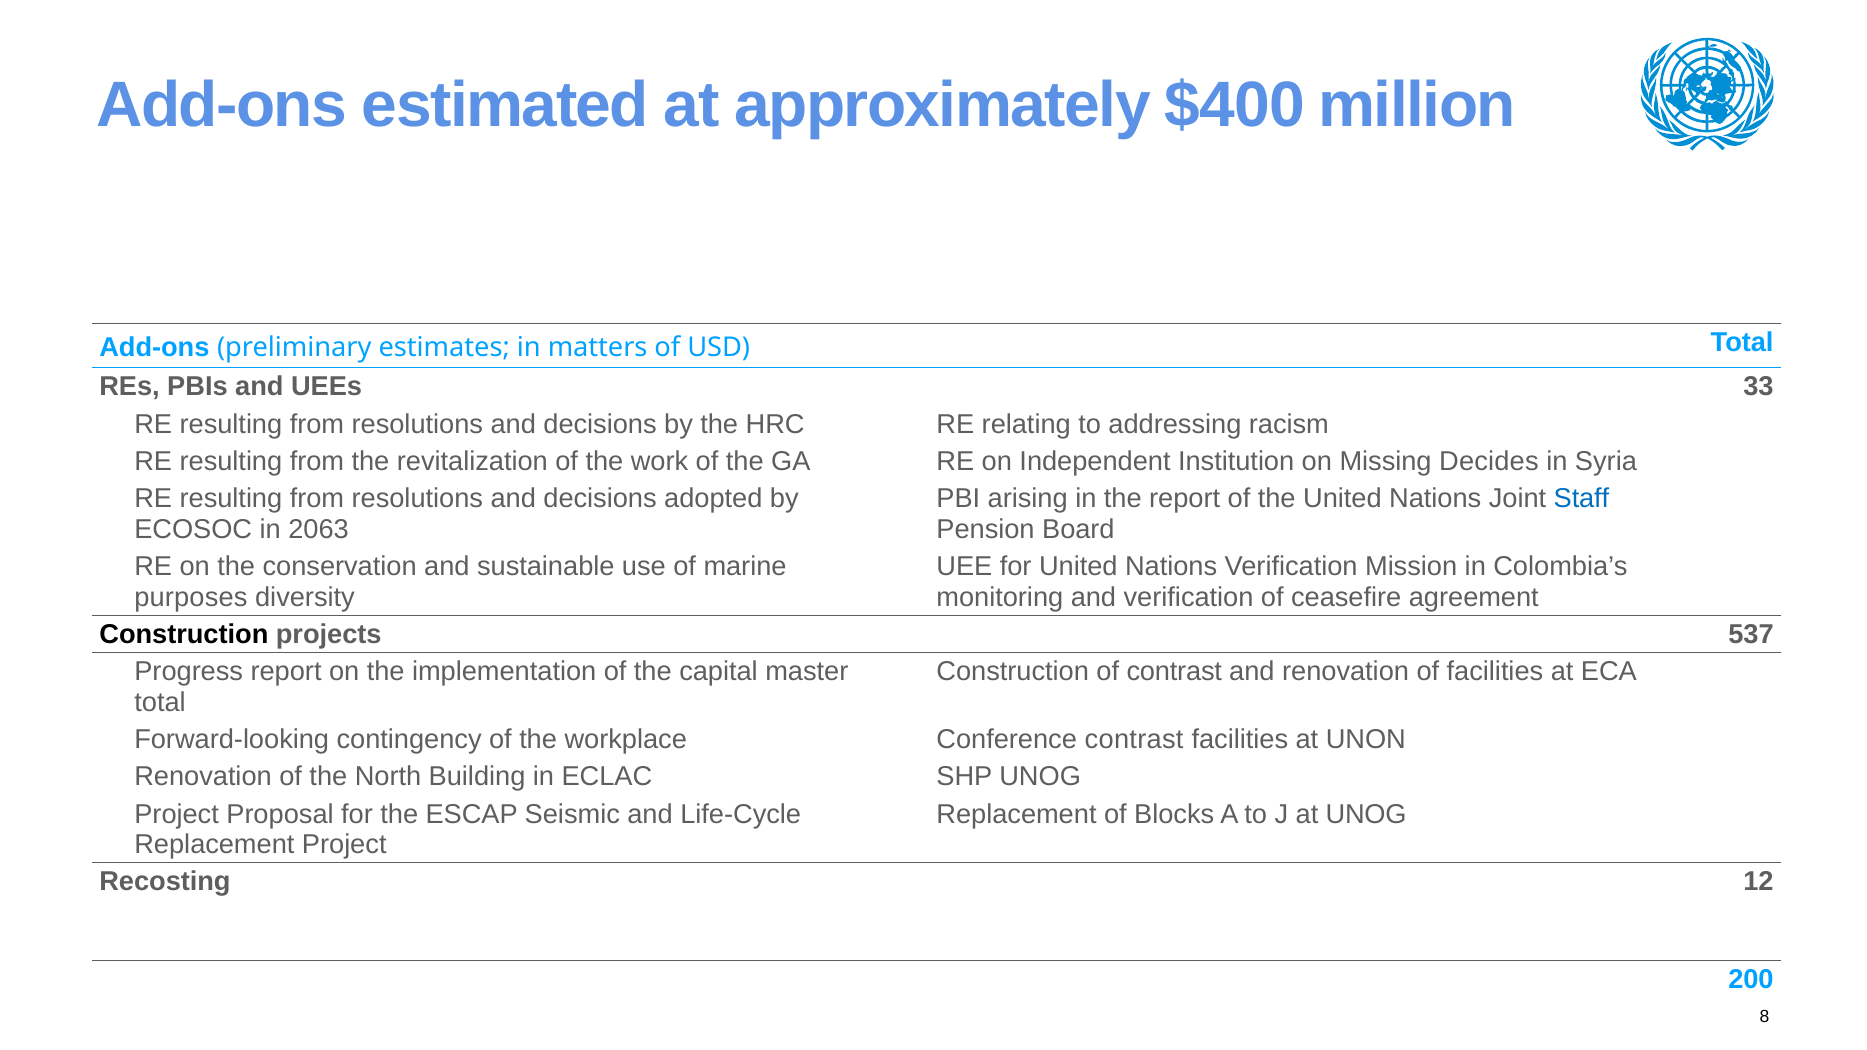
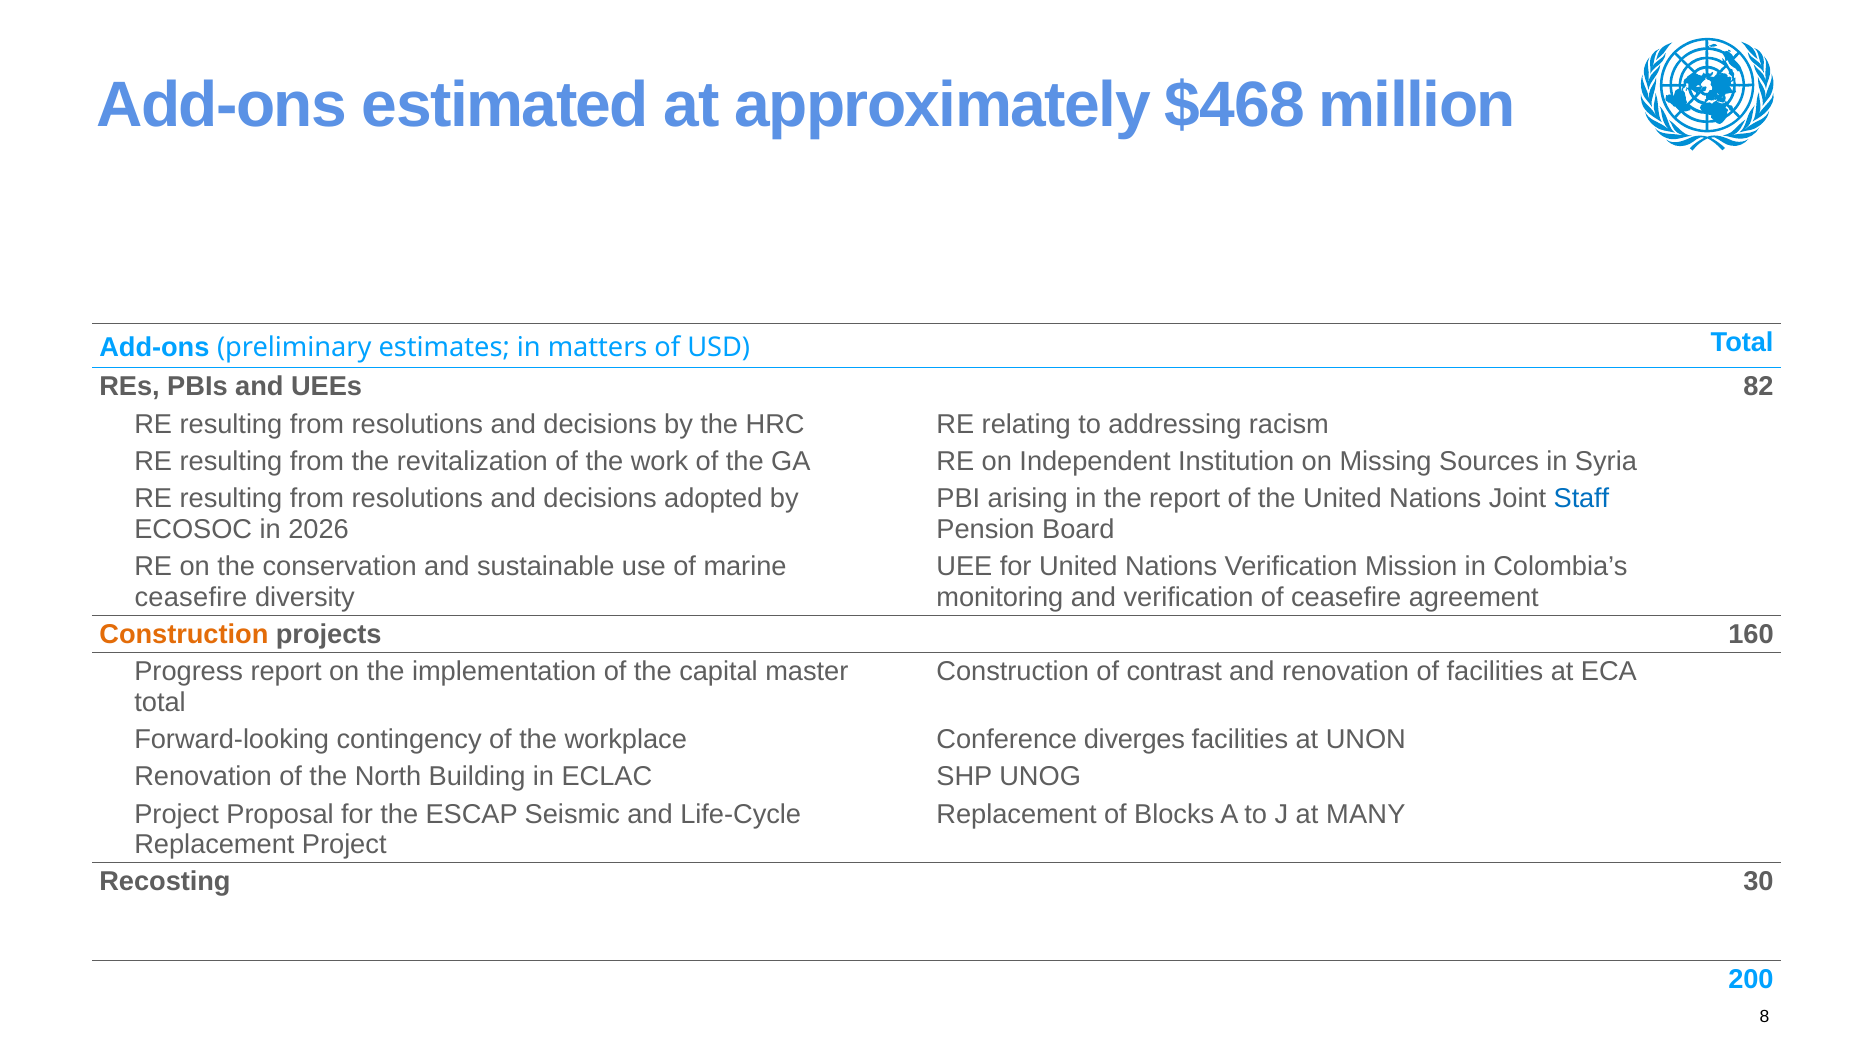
$400: $400 -> $468 (1235, 105)
33: 33 -> 82 (1758, 387)
Decides: Decides -> Sources (1489, 462)
2063: 2063 -> 2026 (319, 529)
purposes: purposes -> ceasefire (191, 597)
Construction colour: black -> orange (184, 635)
537: 537 -> 160 (1751, 635)
Conference contrast: contrast -> diverges (1134, 740)
at UNOG: UNOG -> MANY (1366, 814)
12: 12 -> 30 (1758, 882)
